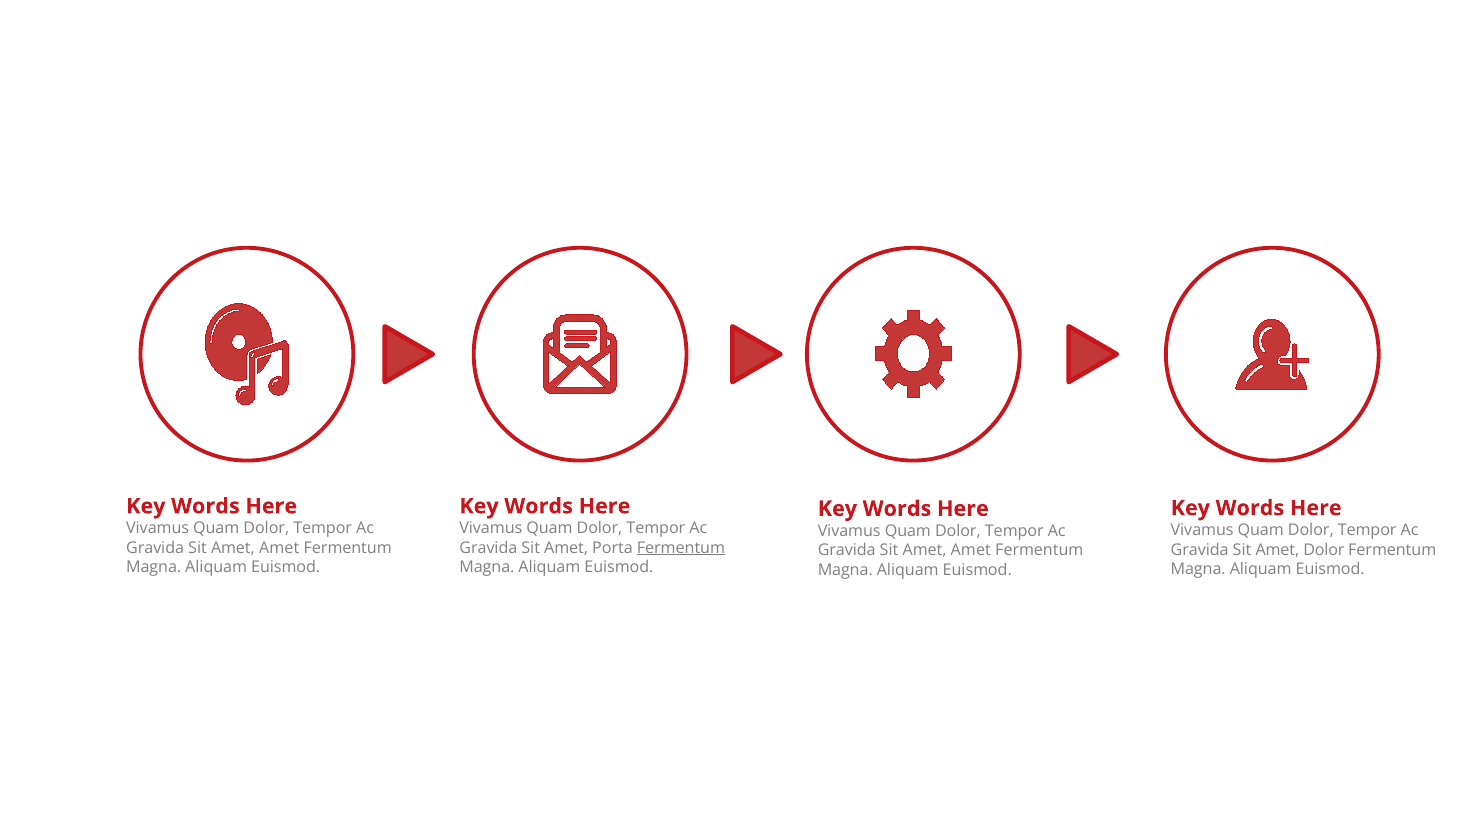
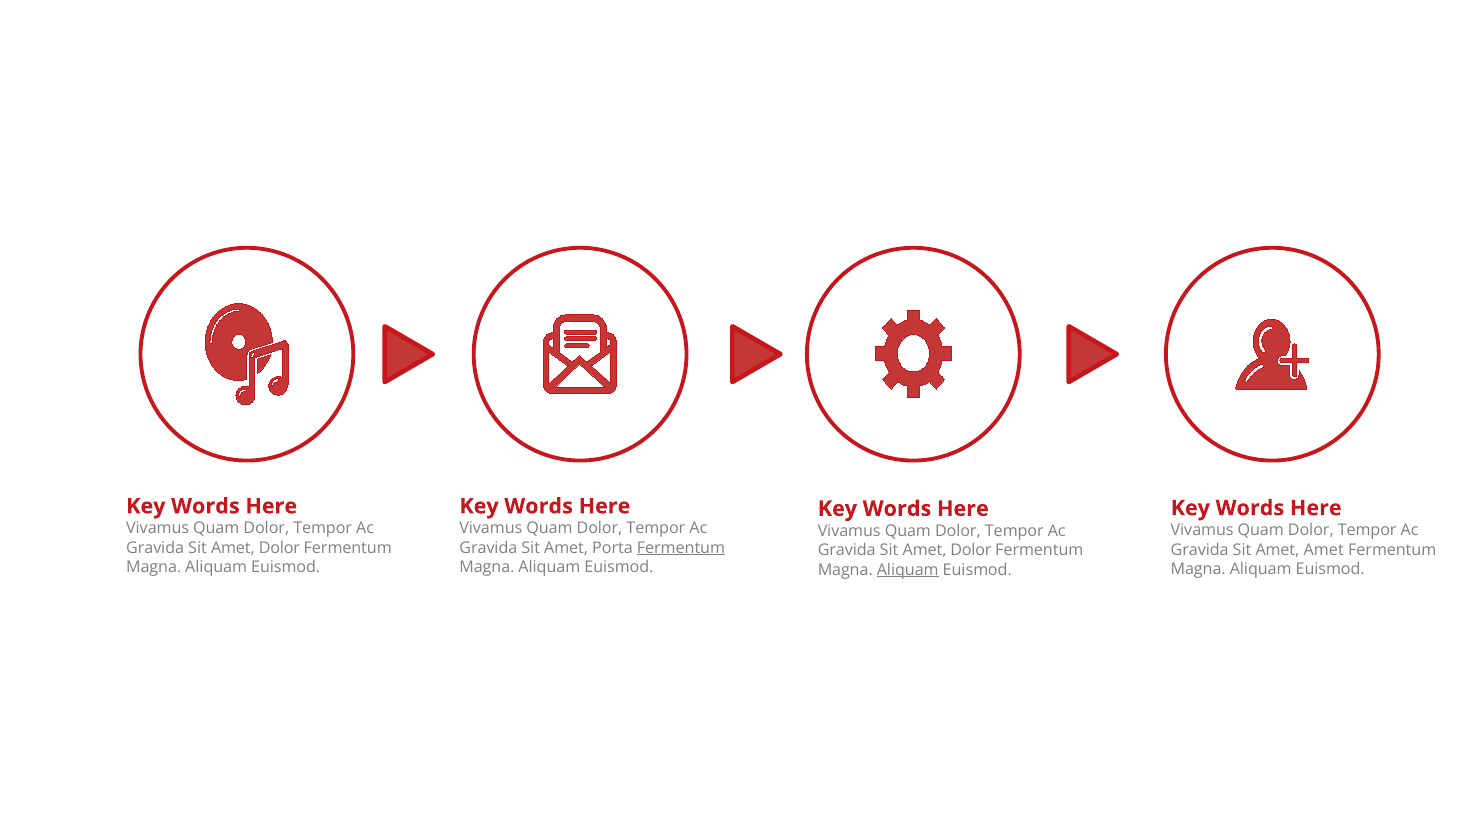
Amet: Amet -> Dolor (279, 548)
Amet Dolor: Dolor -> Amet (1324, 550)
Amet: Amet -> Dolor (971, 551)
Aliquam underline: none -> present (908, 570)
